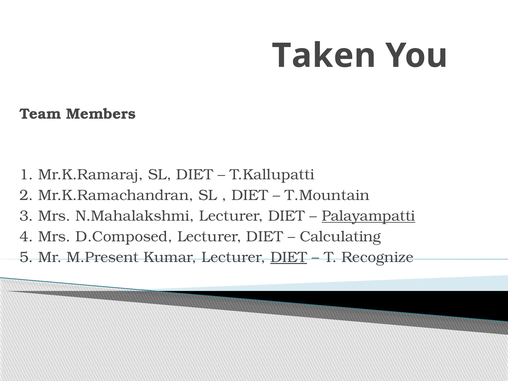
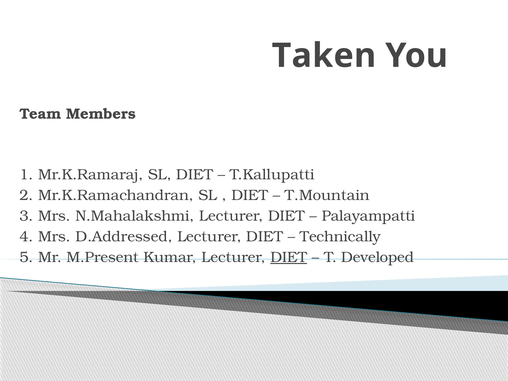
Palayampatti underline: present -> none (369, 216)
D.Composed: D.Composed -> D.Addressed (124, 237)
Calculating: Calculating -> Technically (340, 237)
Recognize: Recognize -> Developed (378, 257)
